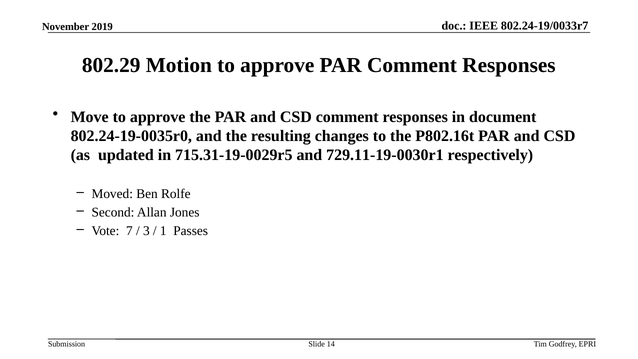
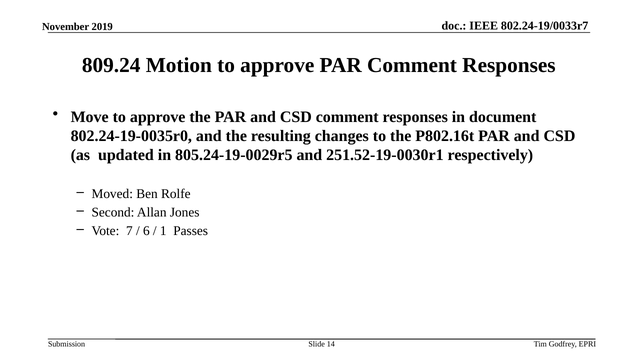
802.29: 802.29 -> 809.24 (111, 65)
715.31-19-0029r5: 715.31-19-0029r5 -> 805.24-19-0029r5 (234, 155)
729.11-19-0030r1: 729.11-19-0030r1 -> 251.52-19-0030r1 (385, 155)
3: 3 -> 6 (146, 231)
